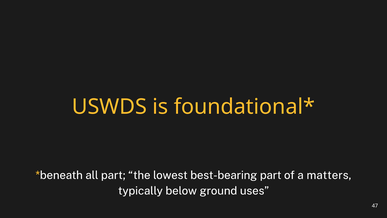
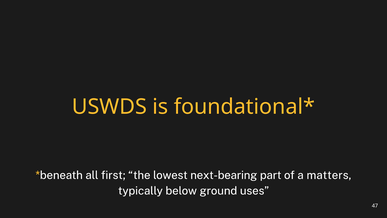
all part: part -> first (113, 175)
best-bearing: best-bearing -> next-bearing (224, 175)
